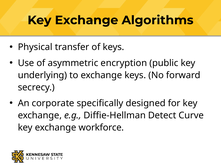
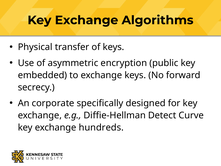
underlying: underlying -> embedded (42, 75)
workforce: workforce -> hundreds (101, 127)
